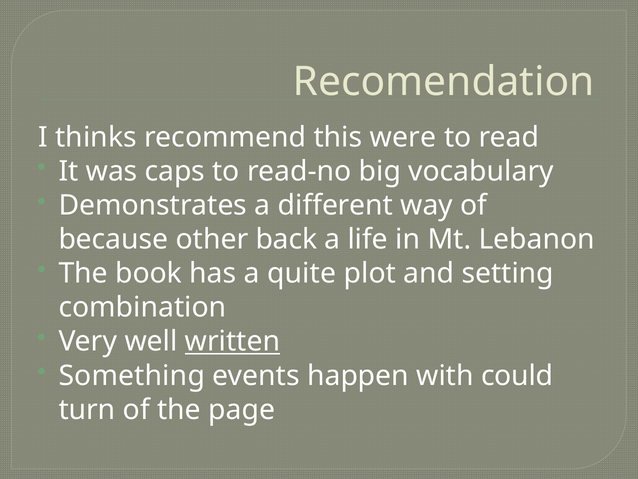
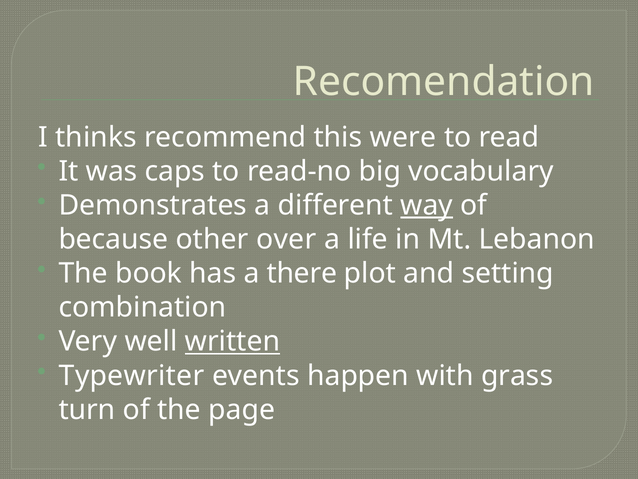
way underline: none -> present (427, 205)
back: back -> over (286, 239)
quite: quite -> there (302, 273)
Something: Something -> Typewriter (132, 375)
could: could -> grass (517, 375)
